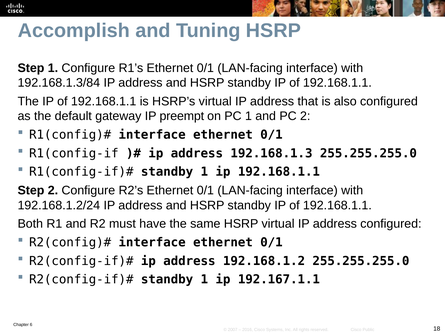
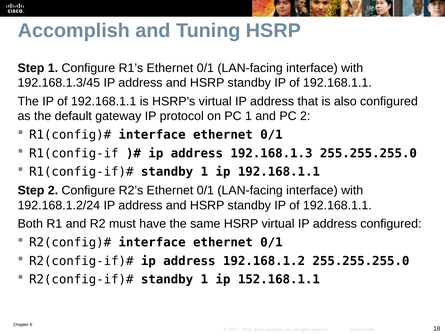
192.168.1.3/84: 192.168.1.3/84 -> 192.168.1.3/45 (59, 83)
preempt: preempt -> protocol (182, 116)
192.167.1.1: 192.167.1.1 -> 152.168.1.1 (279, 279)
